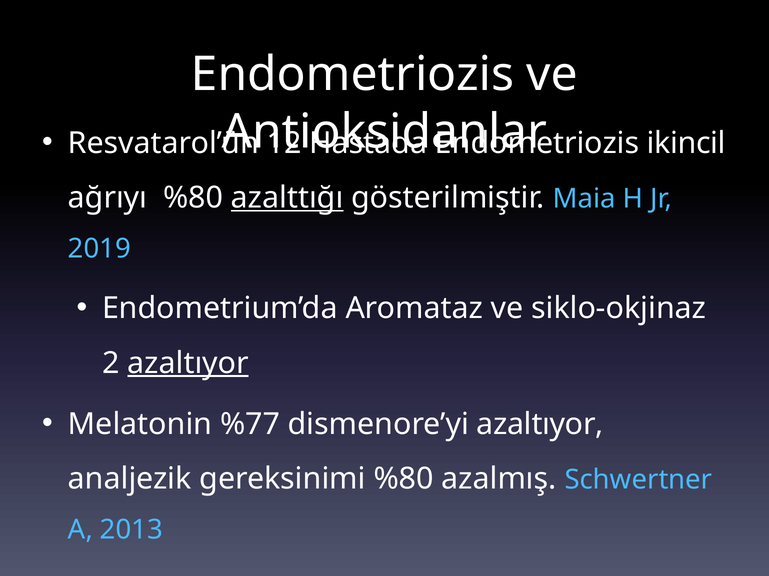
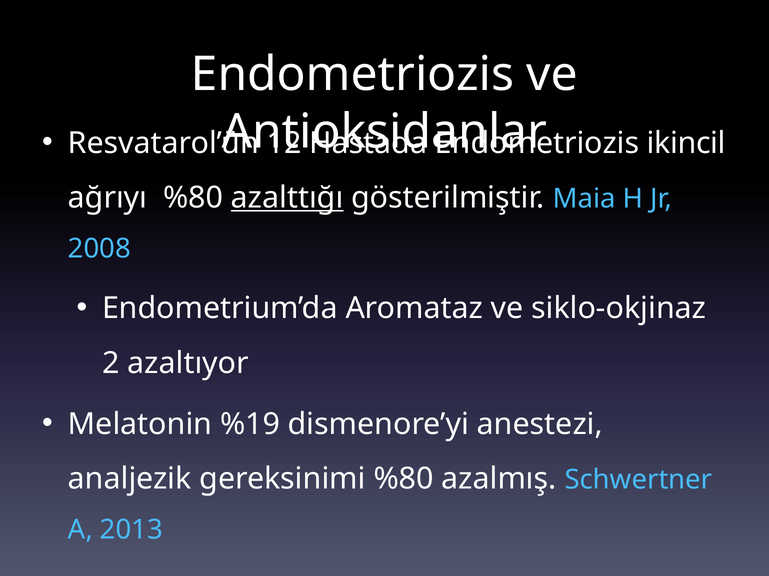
2019: 2019 -> 2008 (99, 249)
azaltıyor underline: present -> none (188, 363)
%77: %77 -> %19 (250, 425)
dismenore’yi azaltıyor: azaltıyor -> anestezi (540, 425)
